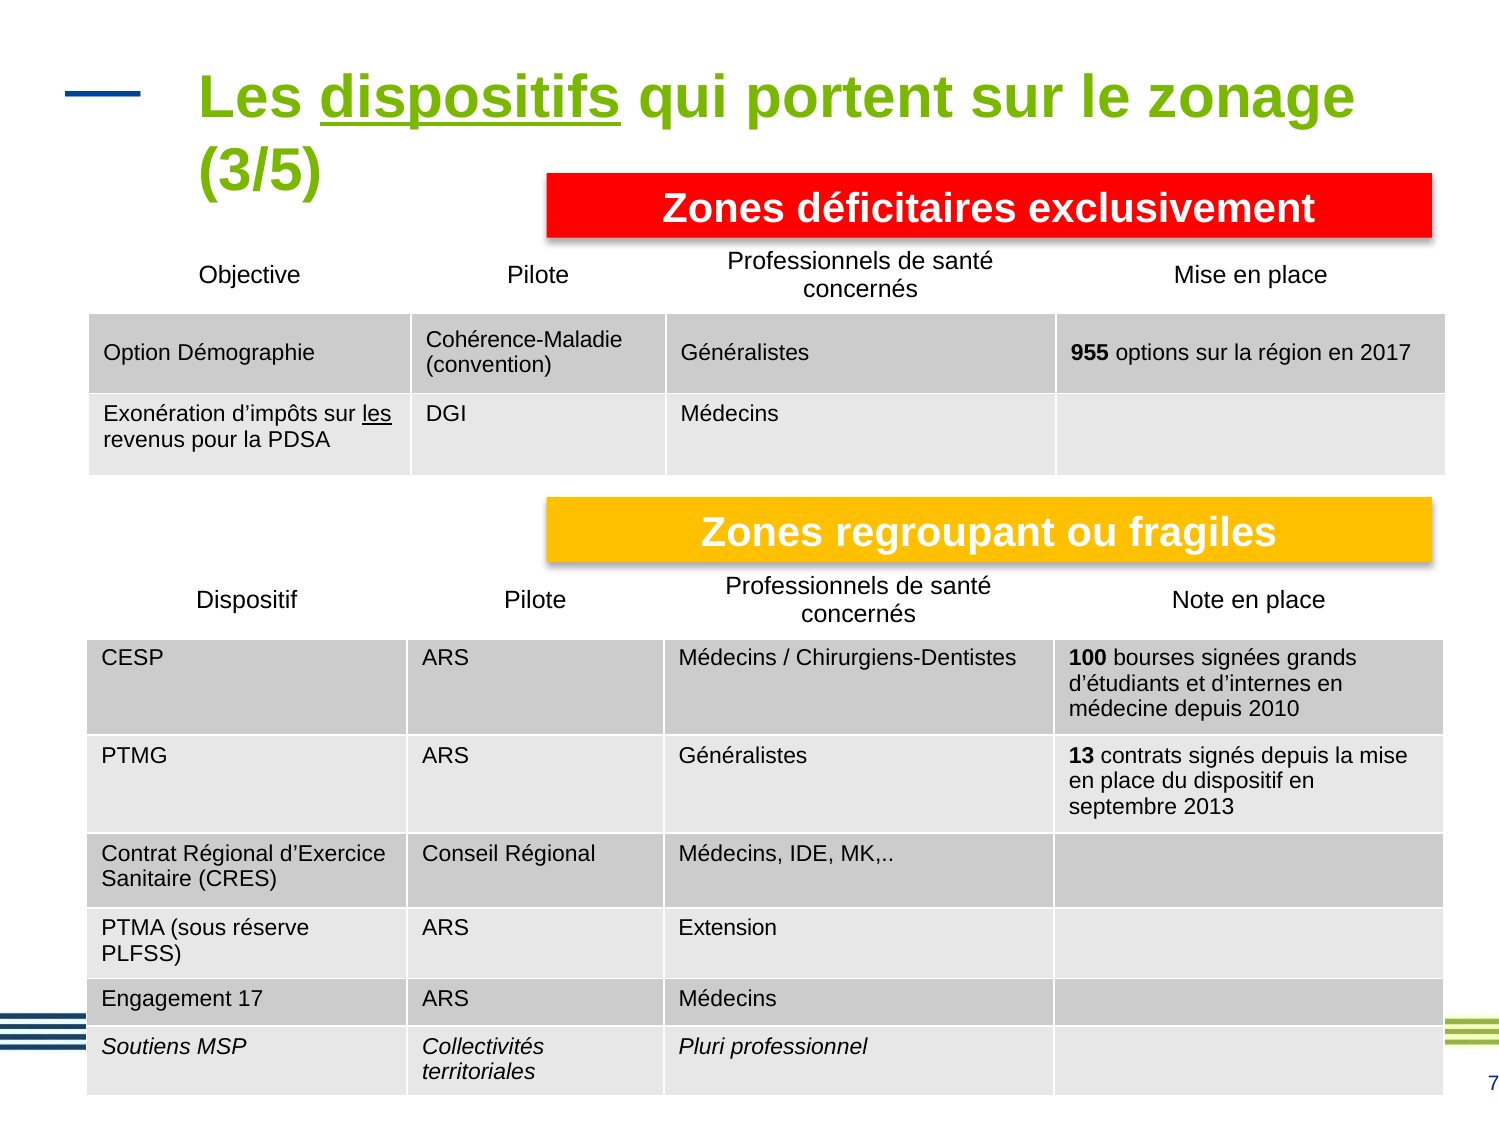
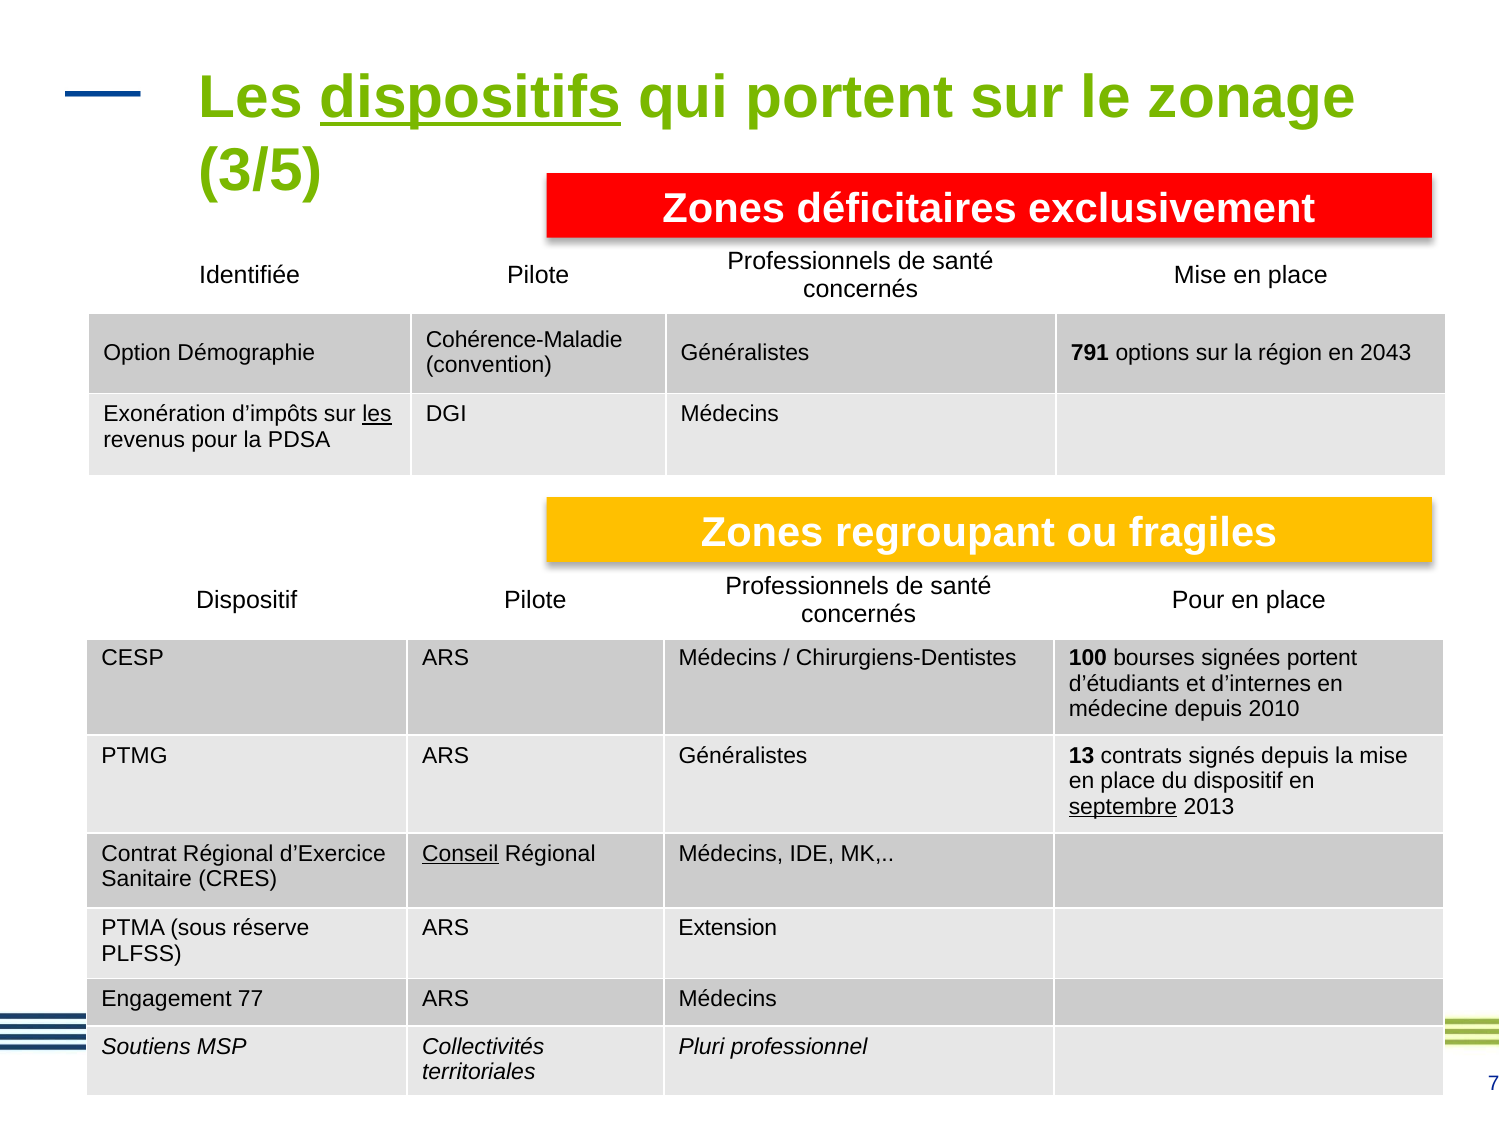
Objective: Objective -> Identifiée (250, 276)
955: 955 -> 791 (1090, 352)
2017: 2017 -> 2043 (1386, 352)
Note: Note -> Pour (1198, 600)
signées grands: grands -> portent (1322, 658)
septembre underline: none -> present (1123, 806)
Conseil underline: none -> present (460, 853)
17: 17 -> 77 (251, 999)
